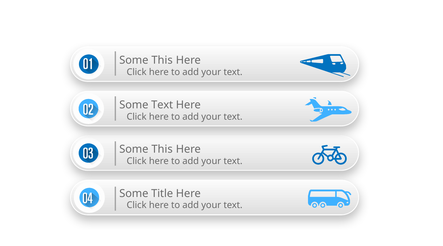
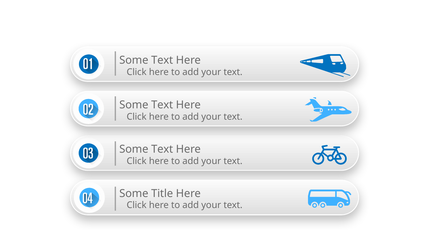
This: This -> Text (162, 60)
This: This -> Text (162, 149)
